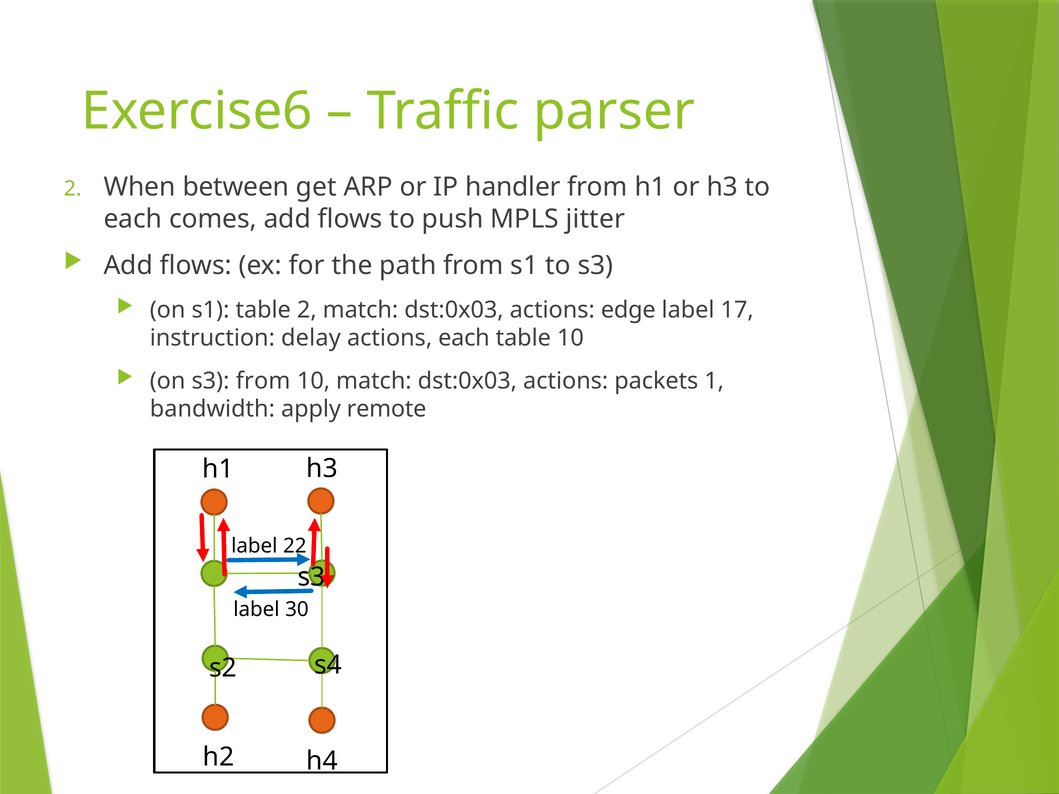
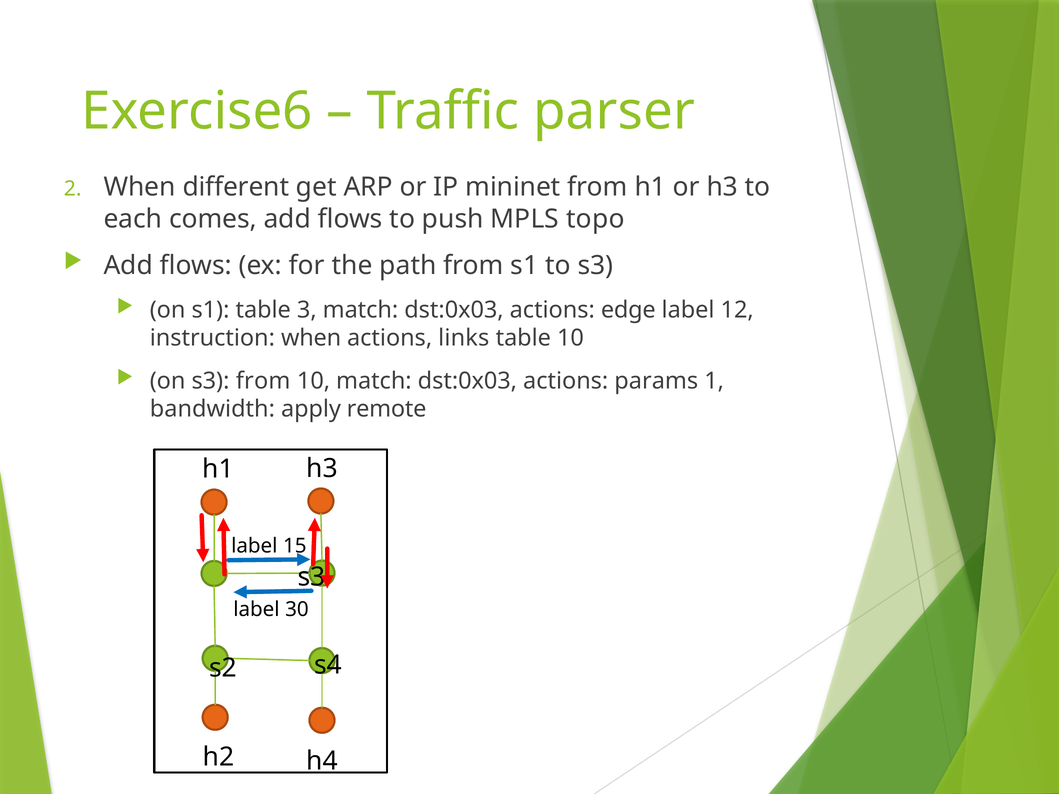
between: between -> different (236, 187)
handler: handler -> mininet (513, 187)
jitter: jitter -> topo (595, 219)
table 2: 2 -> 3 (307, 310)
17: 17 -> 12 (737, 310)
instruction delay: delay -> when (311, 338)
actions each: each -> links (464, 338)
packets: packets -> params (656, 381)
22: 22 -> 15 (295, 546)
